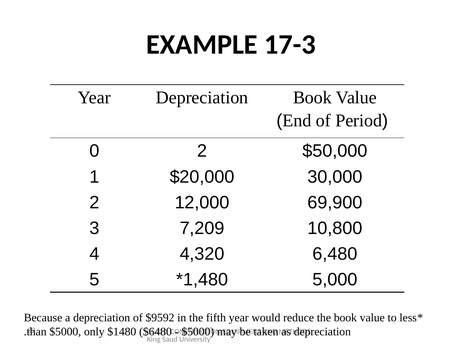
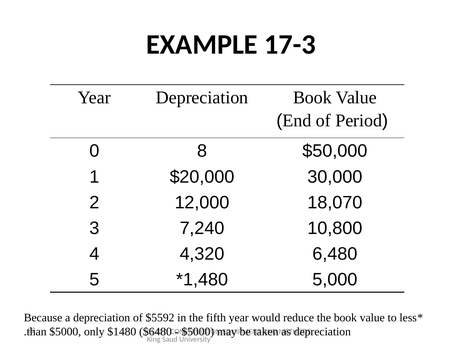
0 2: 2 -> 8 (202, 151)
69,900: 69,900 -> 18,070 (335, 203)
7,209: 7,209 -> 7,240 (202, 229)
$9592: $9592 -> $5592 (160, 318)
